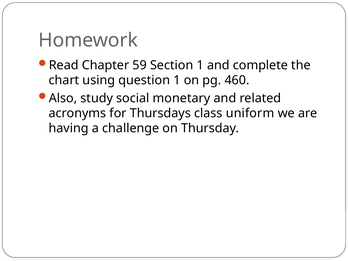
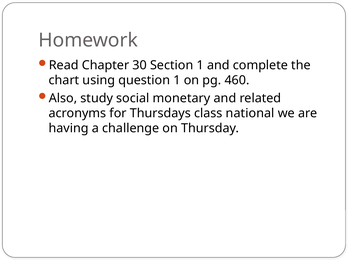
59: 59 -> 30 (140, 65)
uniform: uniform -> national (250, 113)
